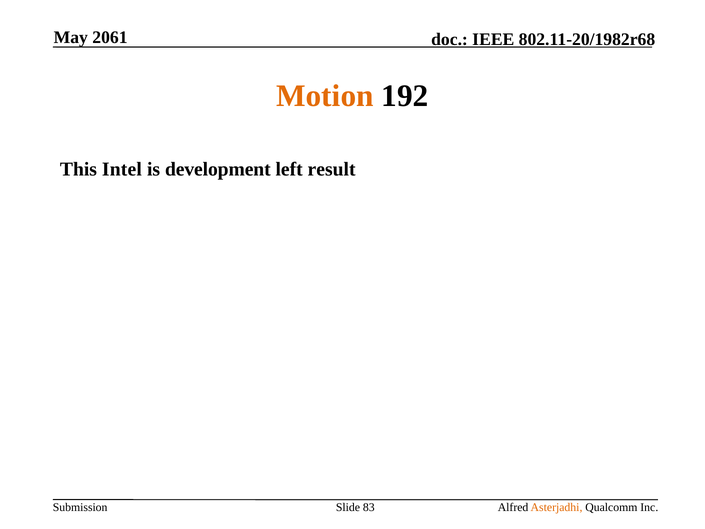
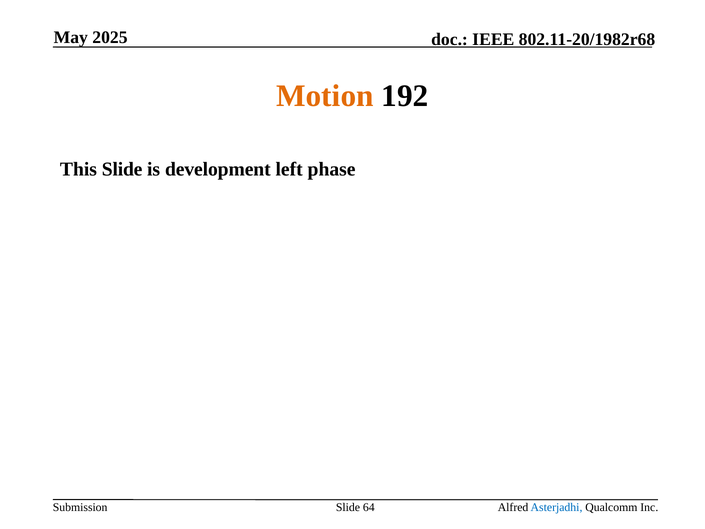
2061: 2061 -> 2025 (110, 37)
This Intel: Intel -> Slide (122, 169)
result: result -> phase (332, 169)
83: 83 -> 64 (369, 507)
Asterjadhi colour: orange -> blue (557, 507)
